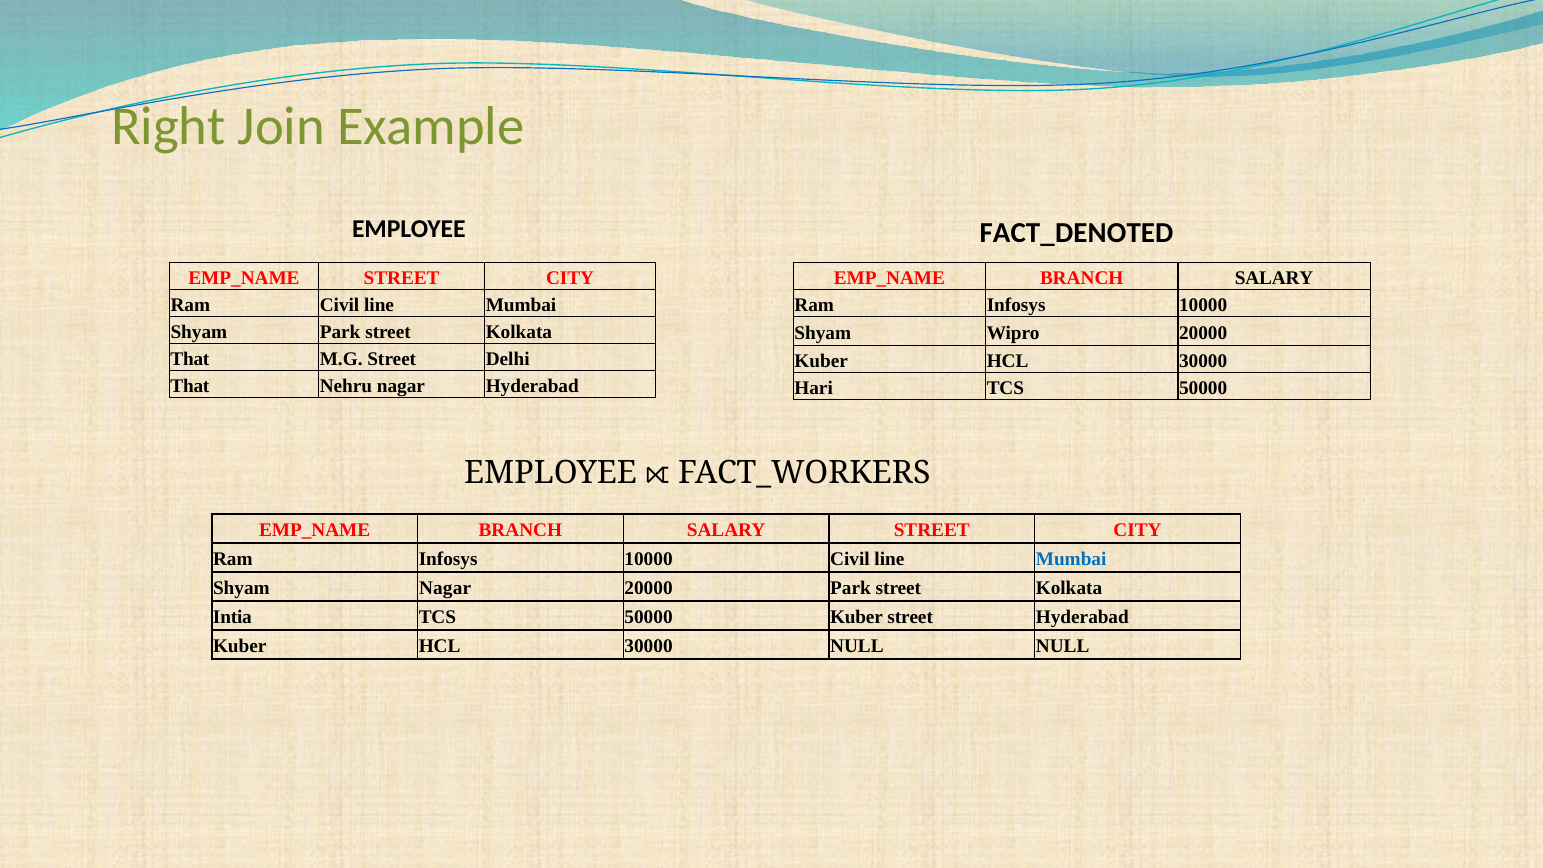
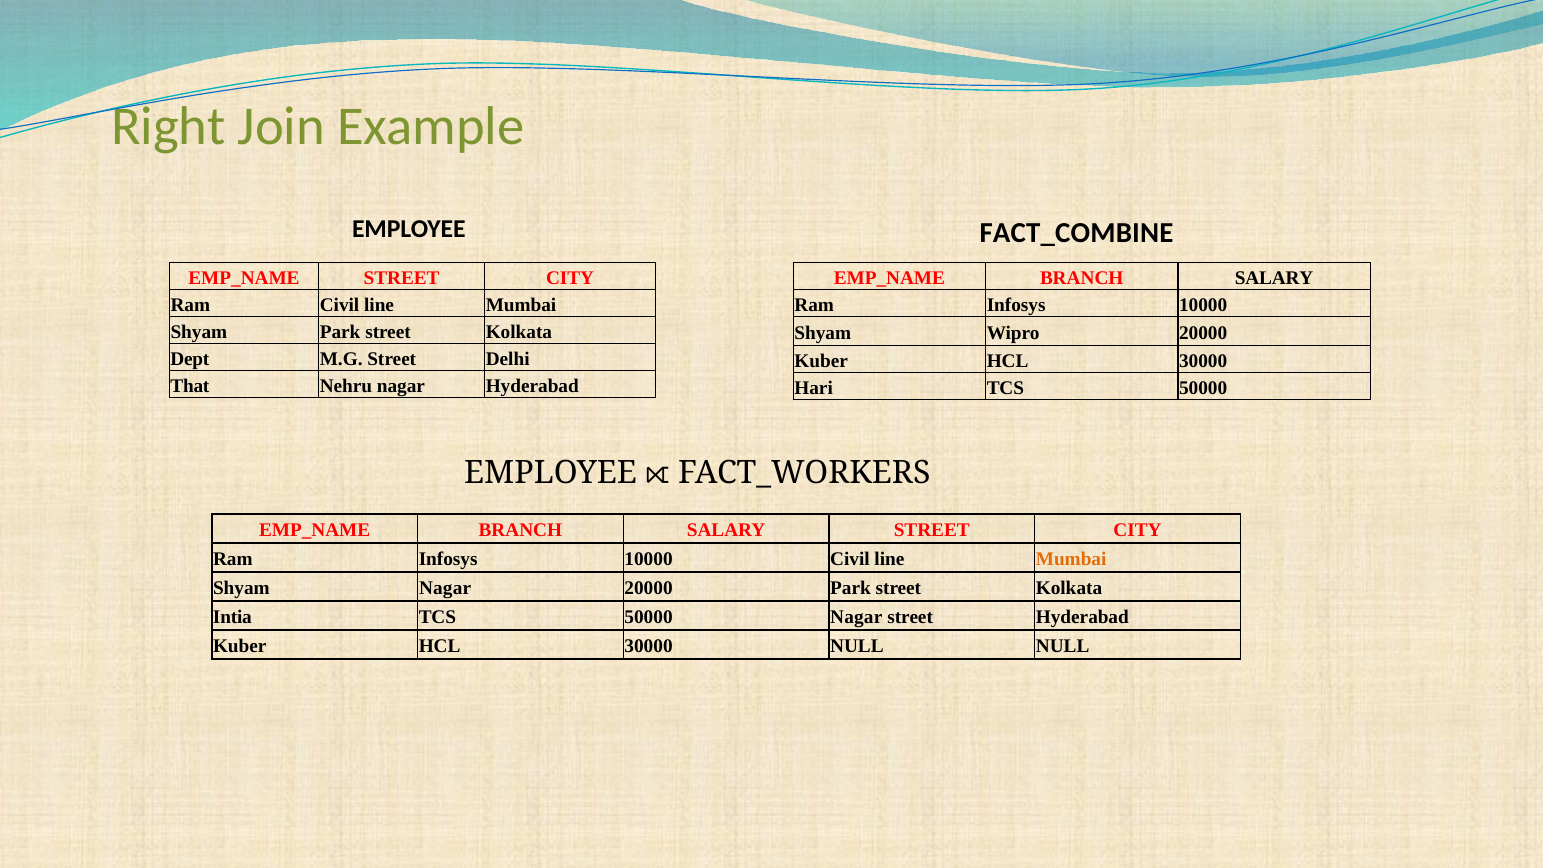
FACT_DENOTED: FACT_DENOTED -> FACT_COMBINE (1076, 233)
That: That -> Dept (190, 359)
Mumbai colour: blue -> orange (1071, 559)
50000 Kuber: Kuber -> Nagar (856, 617)
